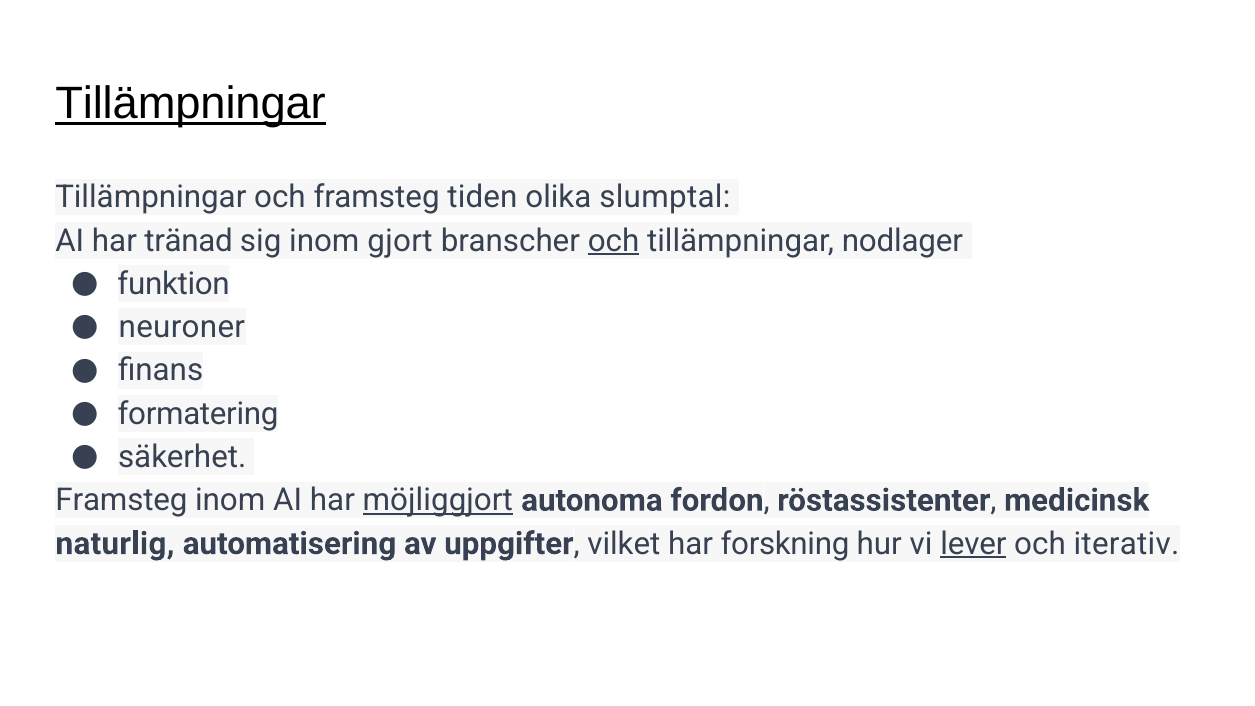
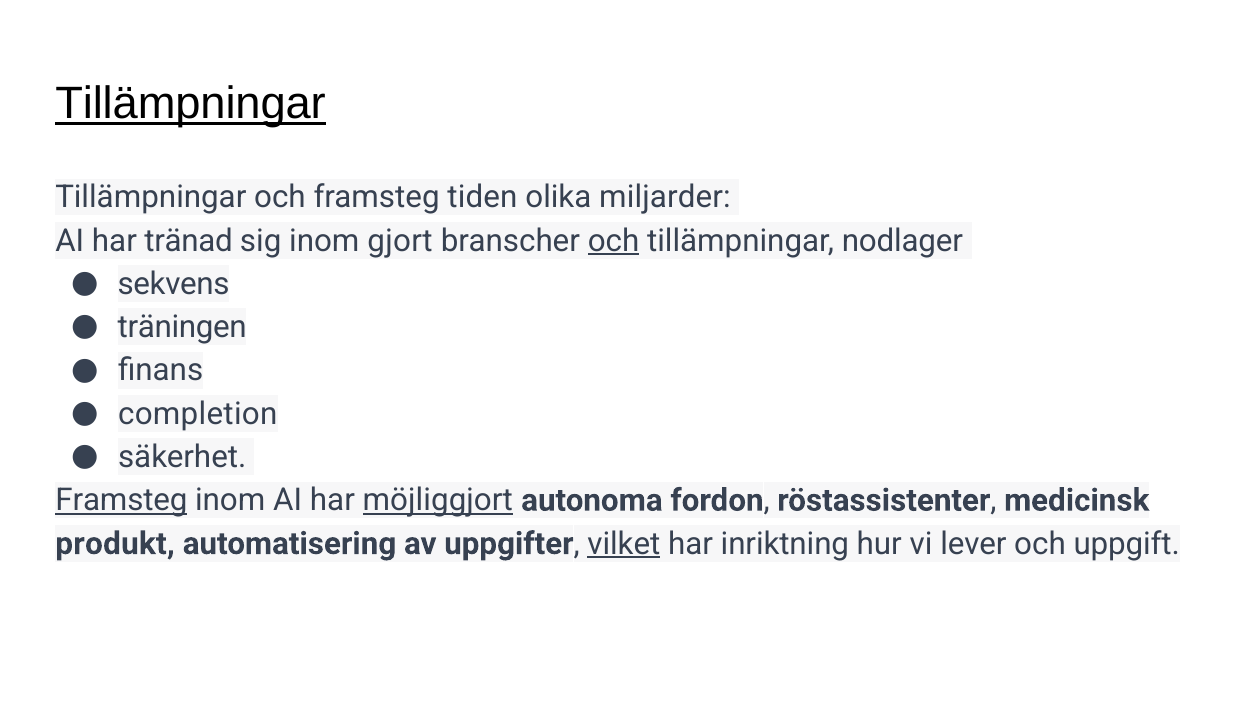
slumptal: slumptal -> miljarder (665, 197)
funktion: funktion -> sekvens (174, 284)
neuroner: neuroner -> träningen (182, 327)
formatering: formatering -> completion (198, 414)
Framsteg underline: none -> present (121, 500)
naturlig: naturlig -> produkt (115, 544)
vilket underline: none -> present (624, 544)
forskning: forskning -> inriktning (785, 544)
lever underline: present -> none (973, 544)
iterativ: iterativ -> uppgift (1127, 544)
